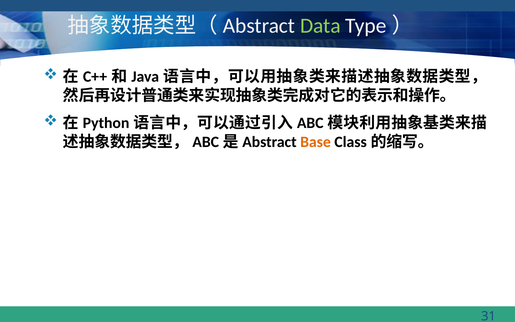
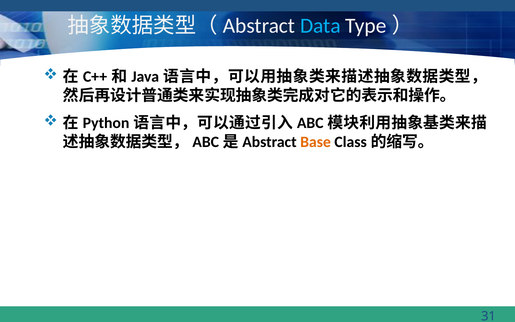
Data colour: light green -> light blue (320, 26)
